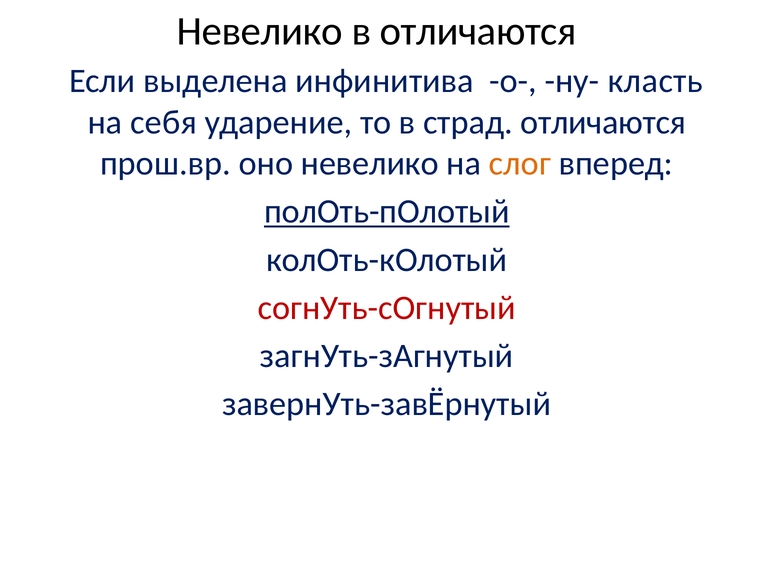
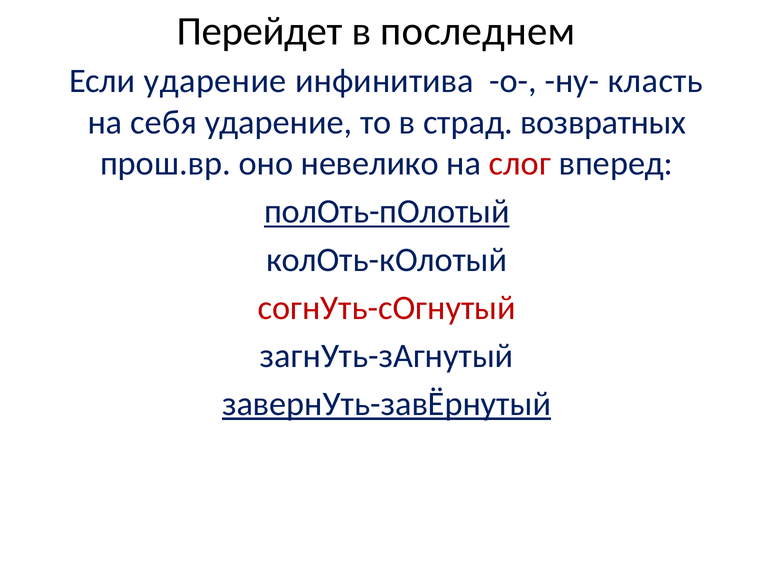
Невелико: Невелико -> Перейдет (260, 31)
в отличаются: отличаются -> последнем (478, 31)
Если выделена: выделена -> ударение (215, 81)
страд отличаются: отличаются -> возвратных (603, 122)
слог colour: orange -> red (520, 164)
завернУть-завЁрнутый underline: none -> present (387, 404)
